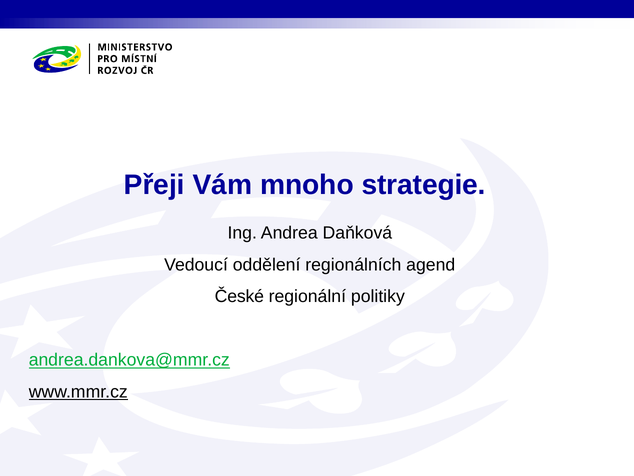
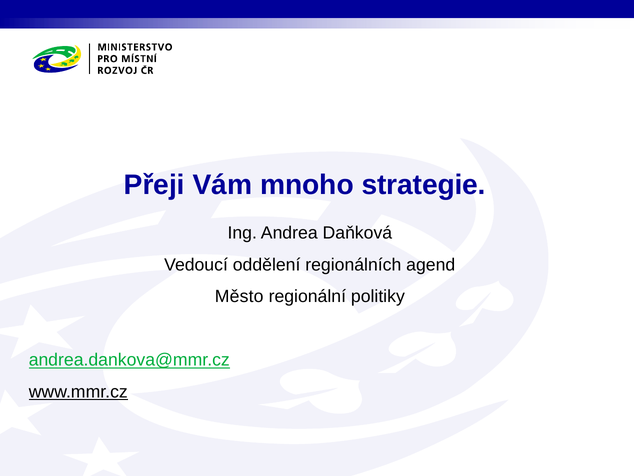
České: České -> Město (239, 296)
